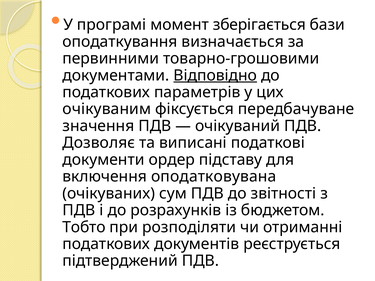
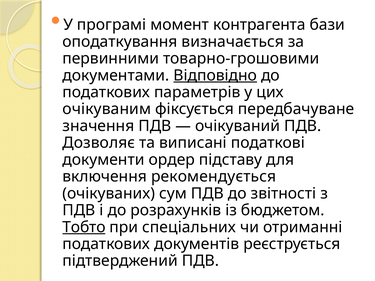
зберігається: зберігається -> контрагента (259, 25)
оподатковувана: оподатковувана -> рекомендується (214, 177)
Тобто underline: none -> present (84, 227)
розподіляти: розподіляти -> спеціальних (189, 227)
